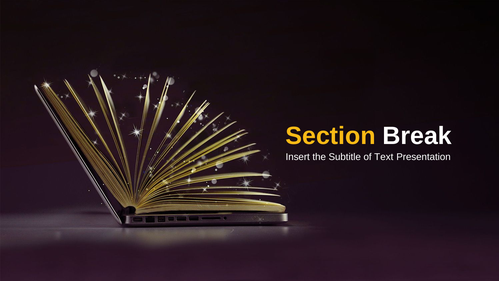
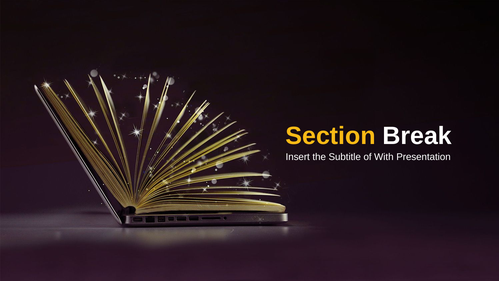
Text: Text -> With (384, 157)
